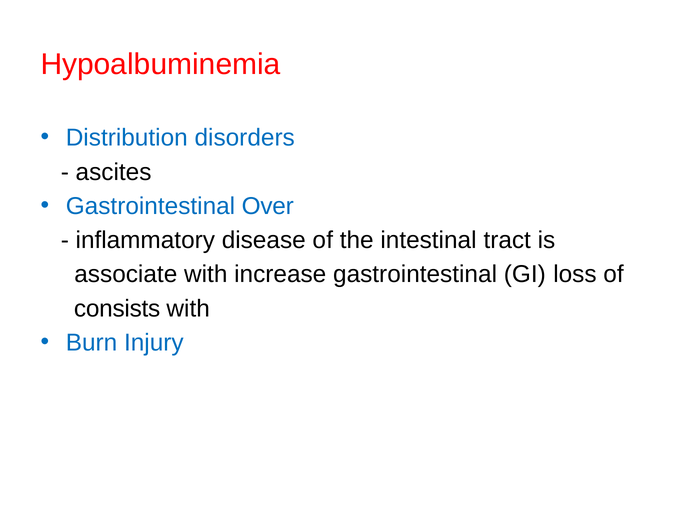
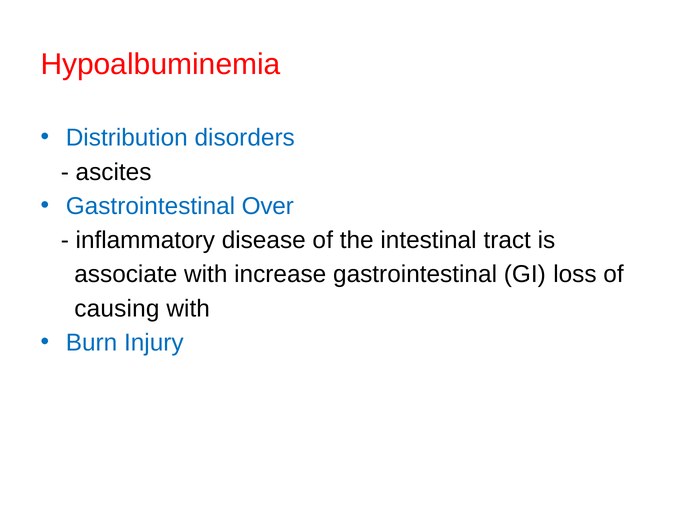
consists: consists -> causing (117, 309)
